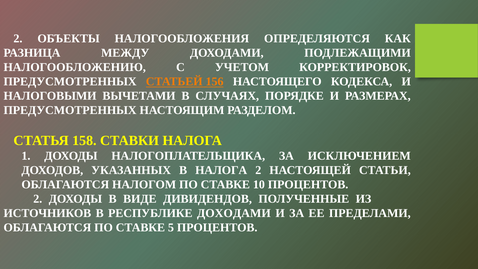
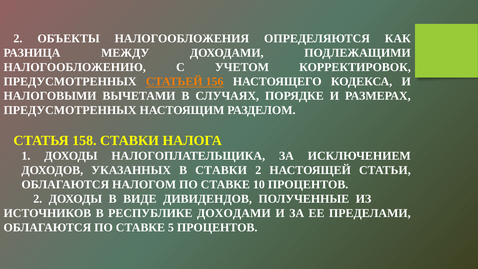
В НАЛОГА: НАЛОГА -> СТАВКИ (221, 170)
